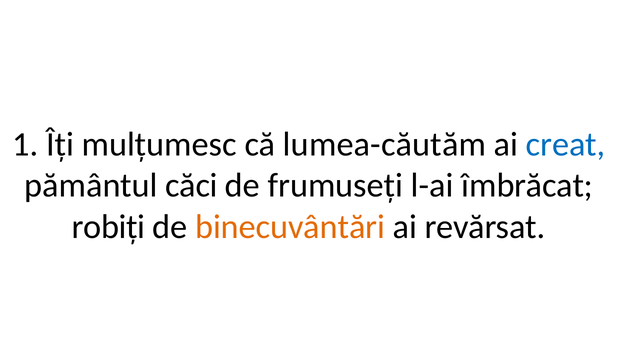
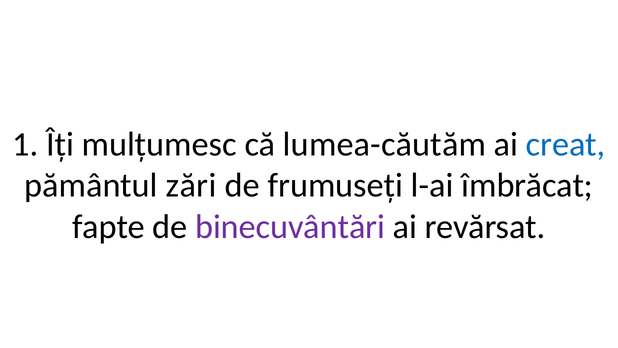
căci: căci -> zări (191, 185)
robiți: robiți -> fapte (109, 227)
binecuvântări colour: orange -> purple (290, 227)
